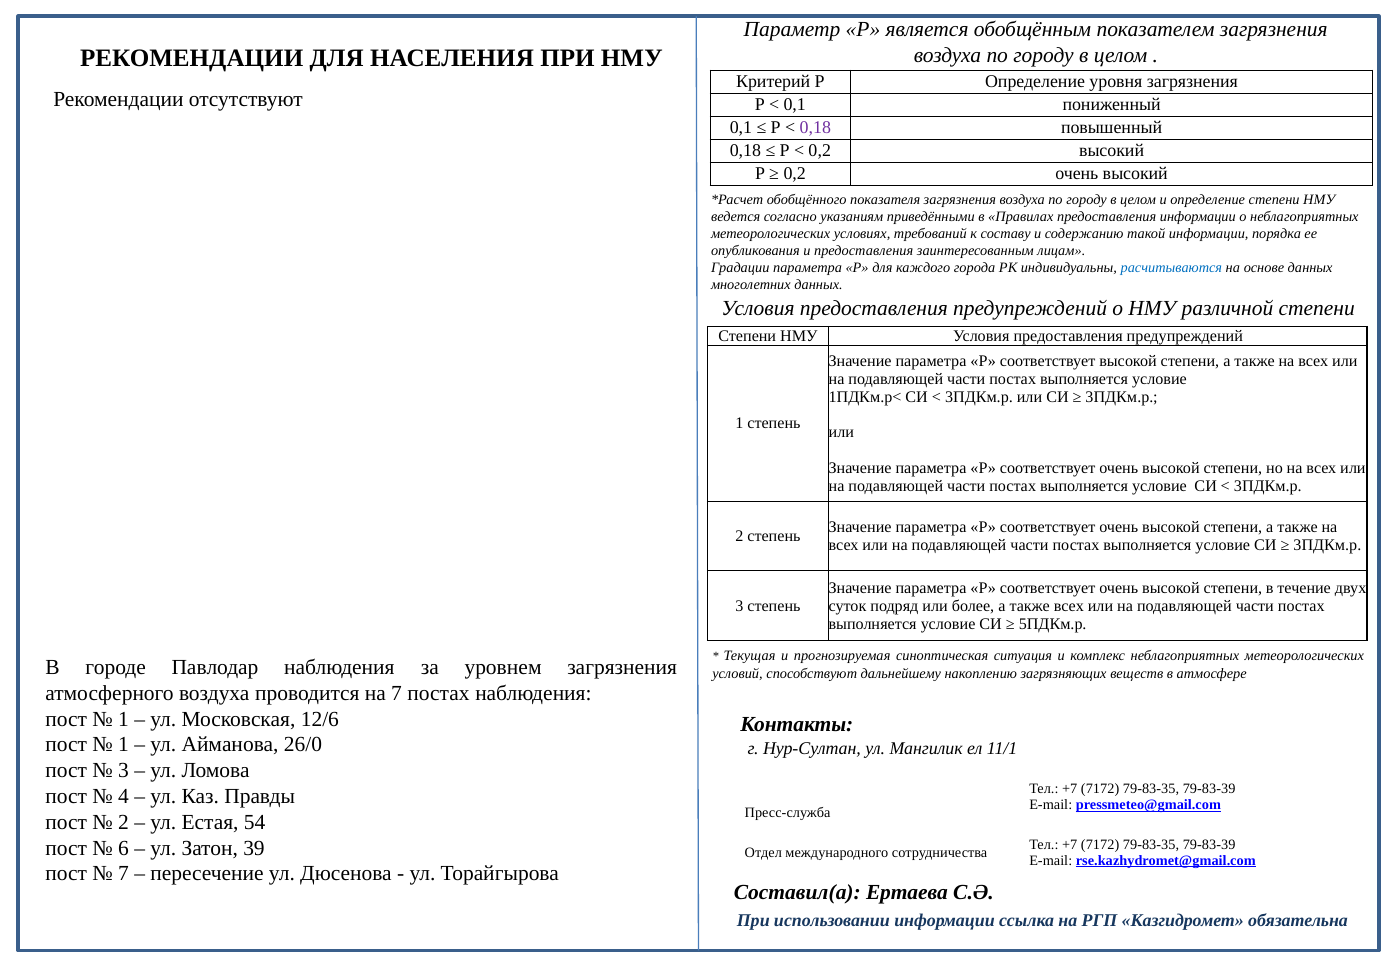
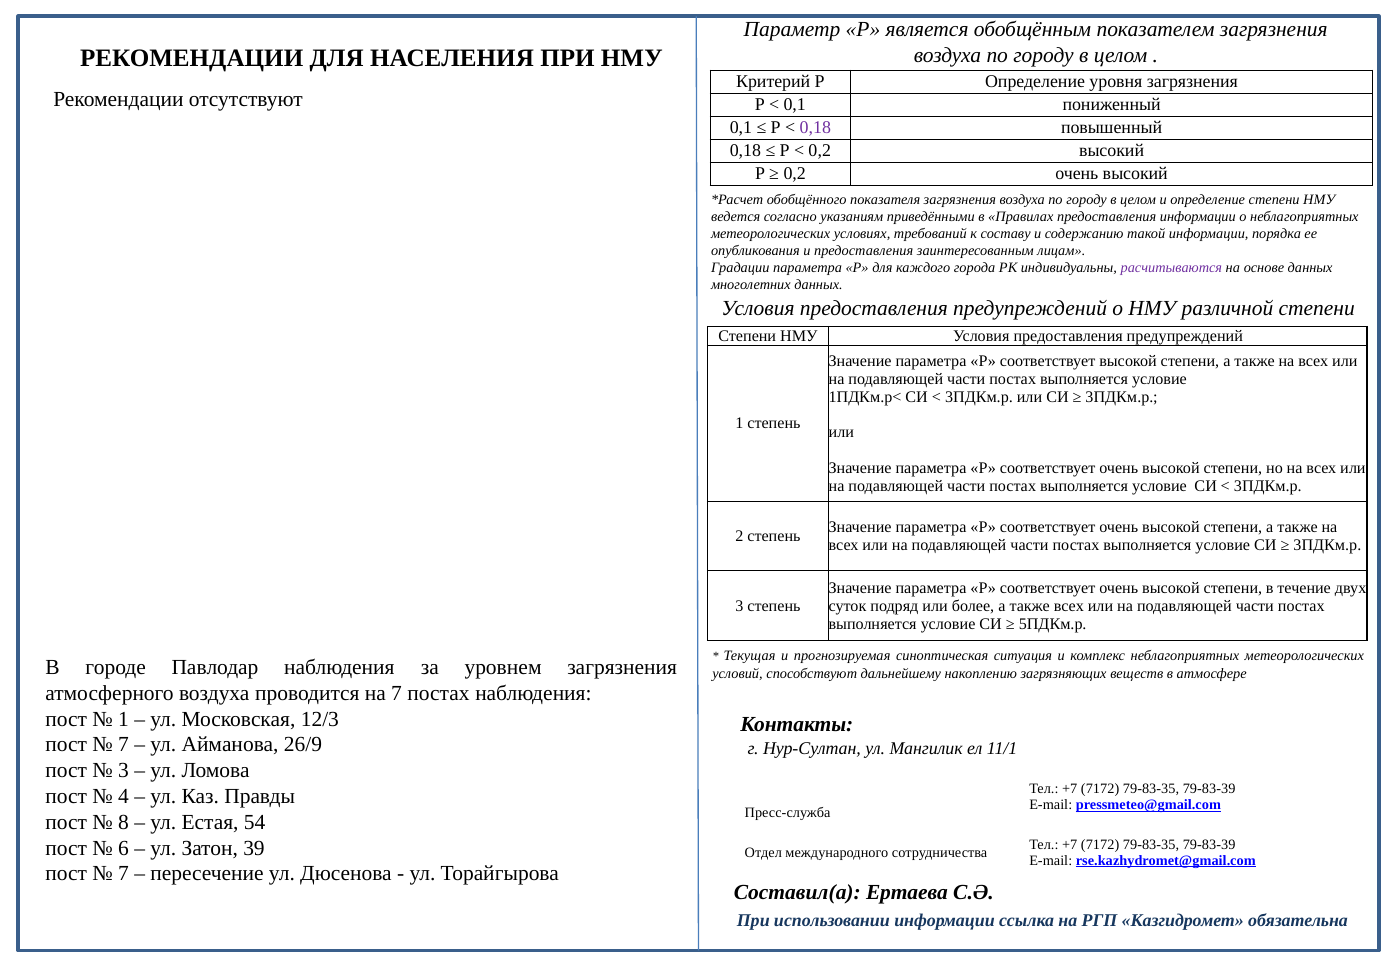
расчитываются colour: blue -> purple (1171, 268)
12/6: 12/6 -> 12/3 (320, 719)
1: 1 -> 7 (124, 745)
26/0: 26/0 -> 26/9 (303, 745)
2: 2 -> 8 (124, 822)
